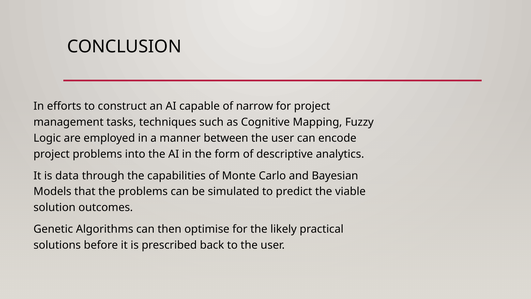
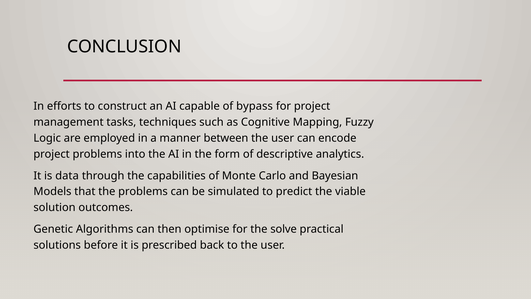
narrow: narrow -> bypass (255, 106)
likely: likely -> solve (284, 229)
